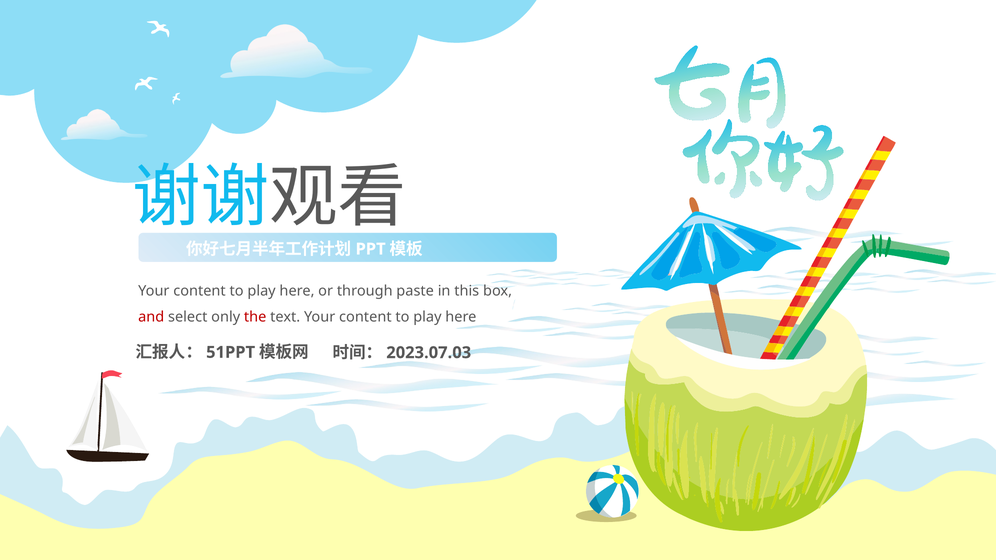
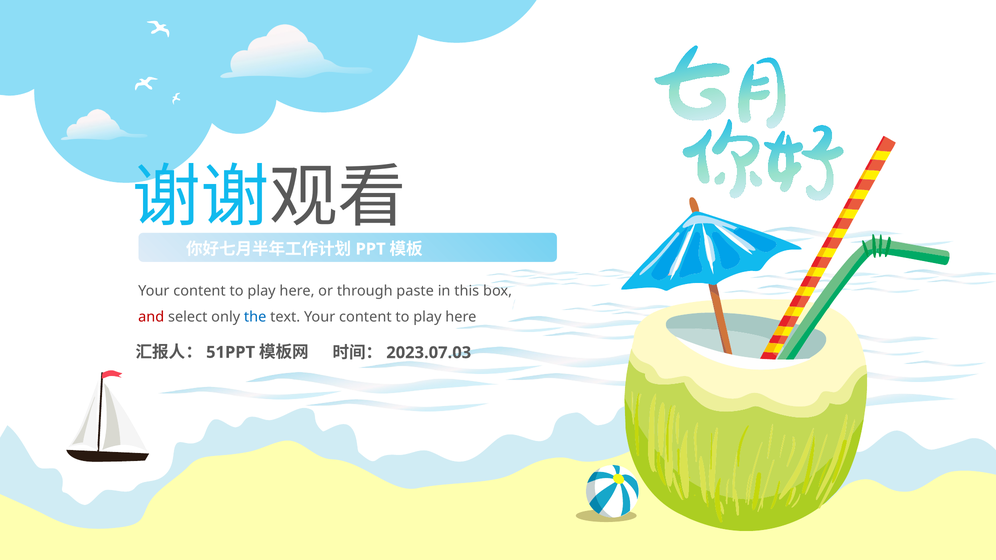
the colour: red -> blue (255, 317)
